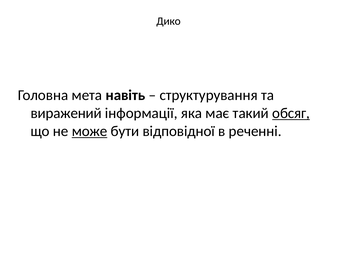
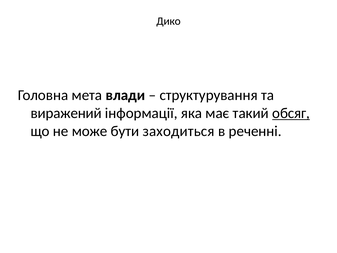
навіть: навіть -> влади (125, 95)
може underline: present -> none (90, 131)
відповідної: відповідної -> заходиться (179, 131)
